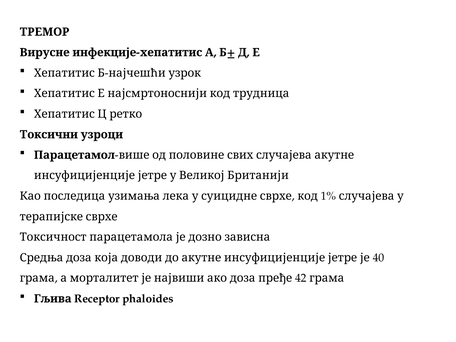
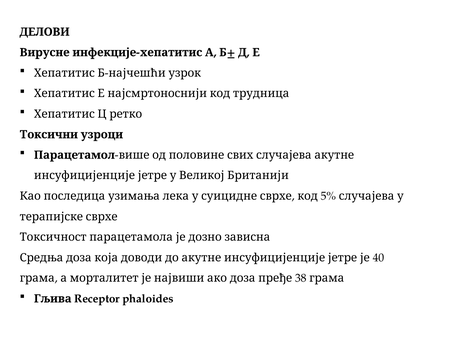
ТРЕМОР: ТРЕМОР -> ДЕЛОВИ (45, 32)
1%: 1% -> 5% (328, 196)
42: 42 -> 38 (301, 278)
